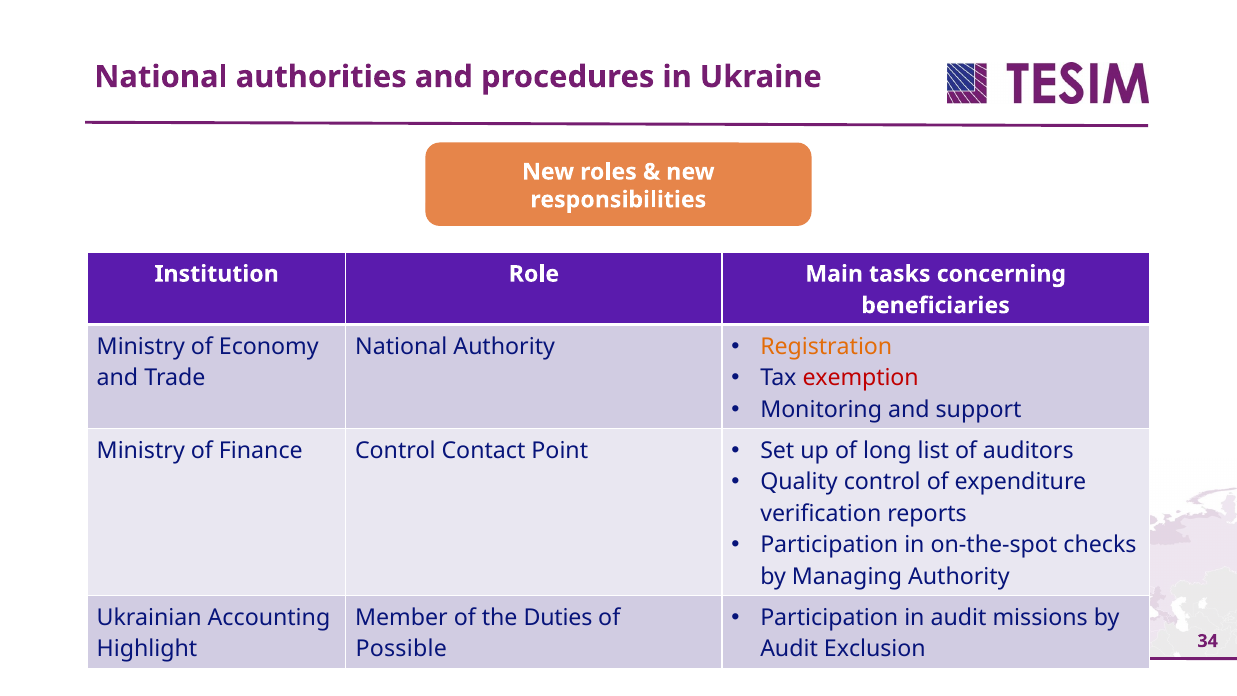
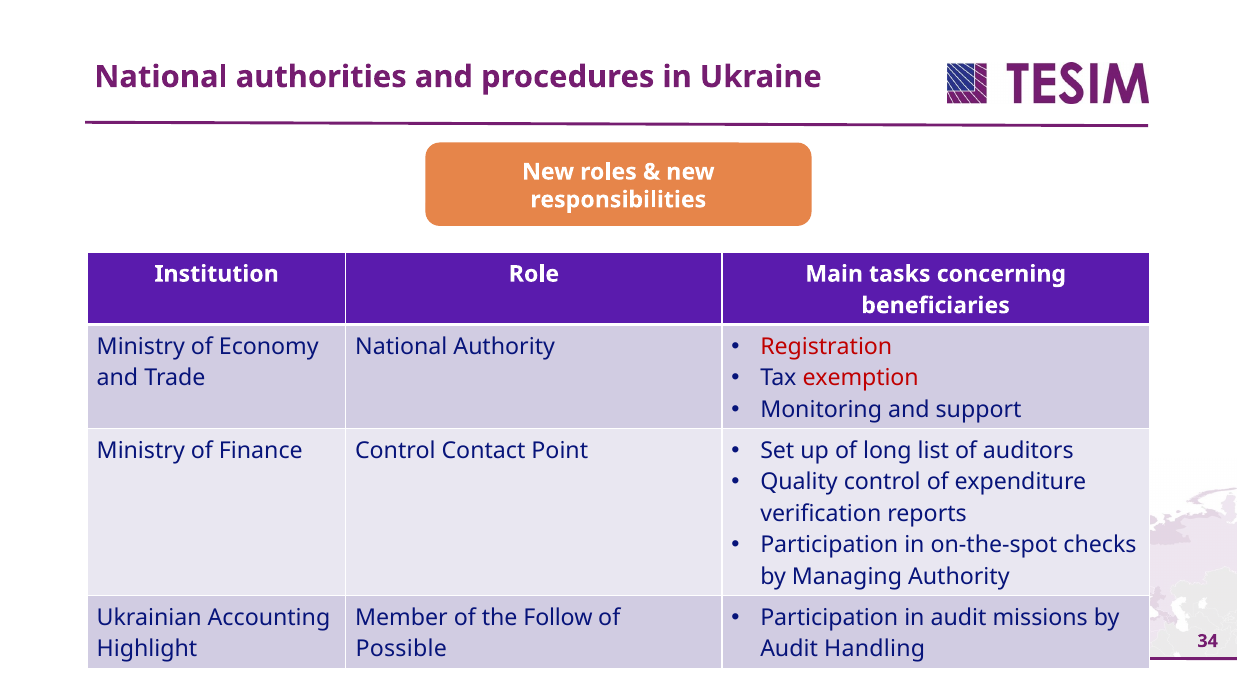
Registration colour: orange -> red (826, 346)
Duties: Duties -> Follow (558, 617)
Exclusion: Exclusion -> Handling (875, 649)
